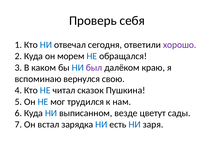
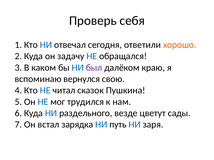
хорошо colour: purple -> orange (180, 45)
морем: морем -> задачу (71, 56)
выписанном: выписанном -> раздельного (86, 113)
есть: есть -> путь (118, 125)
